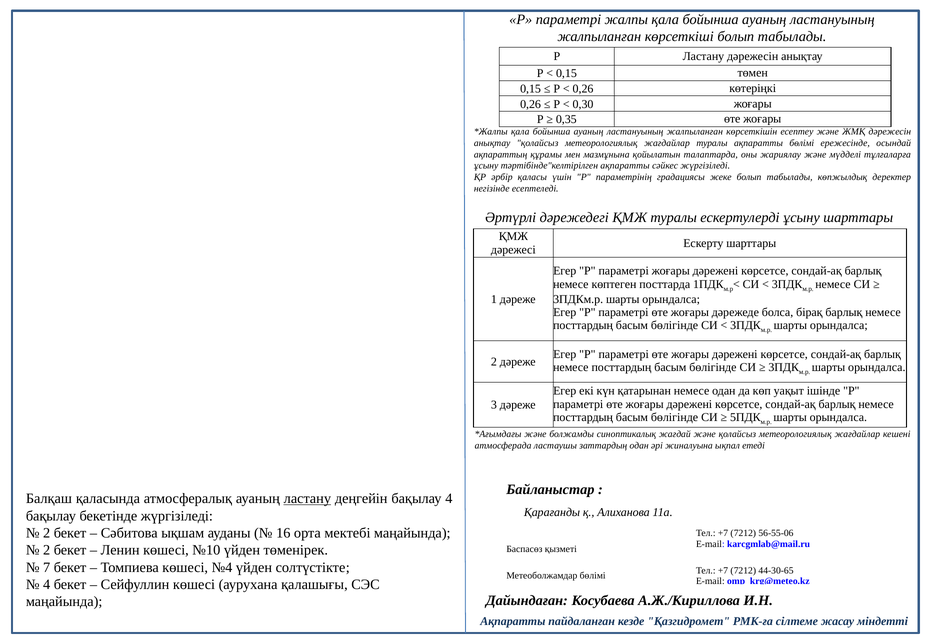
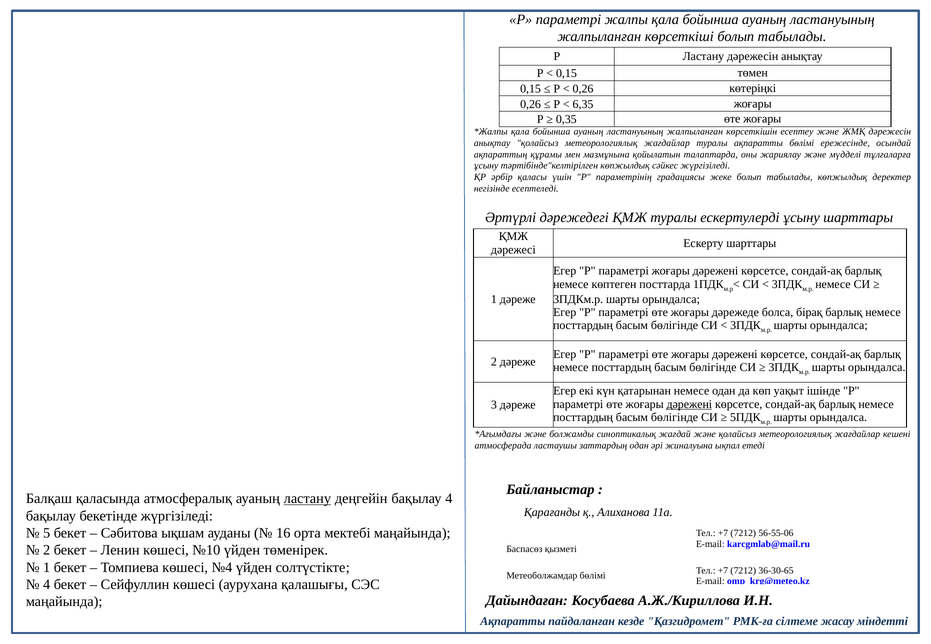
0,30: 0,30 -> 6,35 (583, 104)
тәртібінде"келтірілген ақпаратты: ақпаратты -> көпжылдық (625, 166)
дәрежені underline: none -> present (689, 404)
2: 2 -> 5 (47, 533)
7: 7 -> 1 (47, 568)
44-30-65: 44-30-65 -> 36-30-65 (776, 571)
